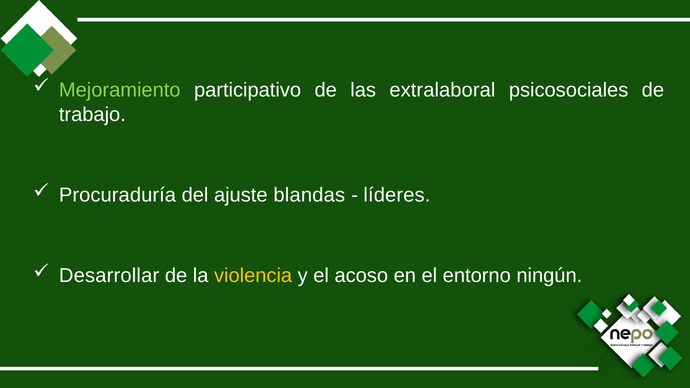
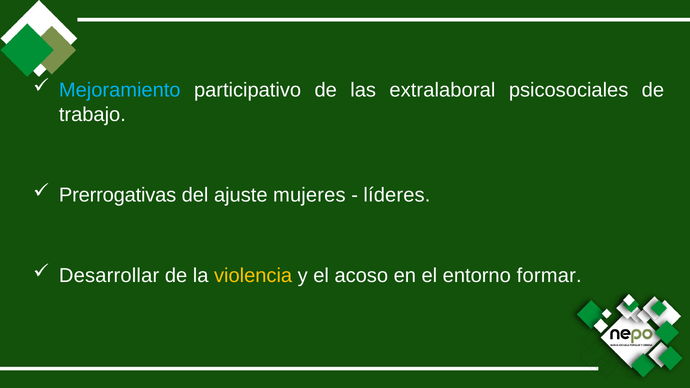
Mejoramiento colour: light green -> light blue (120, 90)
Procuraduría: Procuraduría -> Prerrogativas (118, 195)
blandas: blandas -> mujeres (309, 195)
ningún: ningún -> formar (549, 276)
